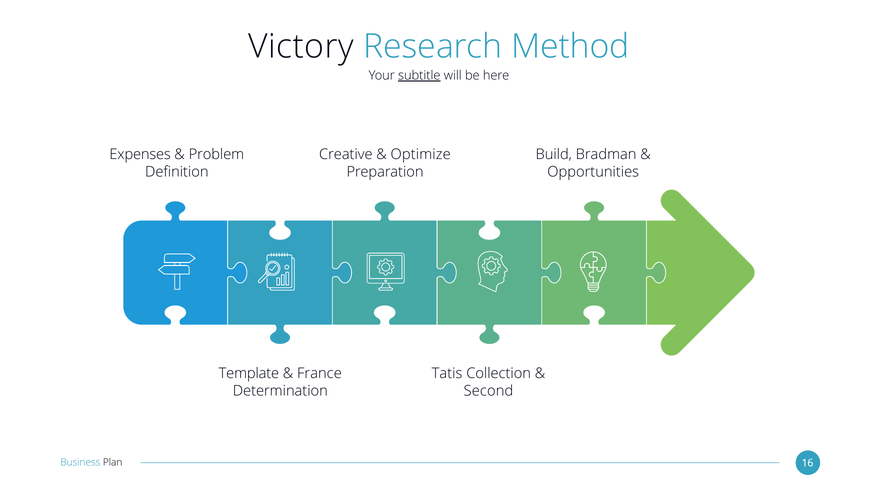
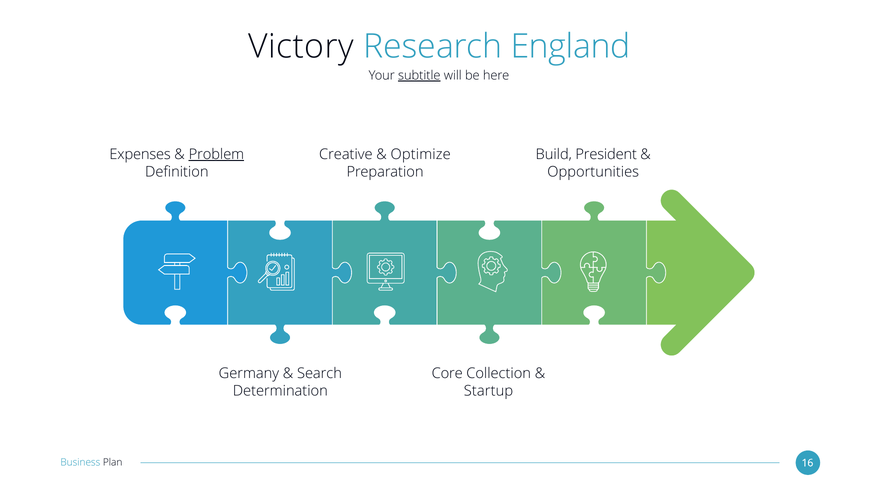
Method: Method -> England (570, 47)
Problem underline: none -> present (216, 154)
Bradman: Bradman -> President (606, 154)
Template: Template -> Germany (249, 373)
France: France -> Search (319, 373)
Tatis: Tatis -> Core (447, 373)
Second: Second -> Startup (488, 391)
